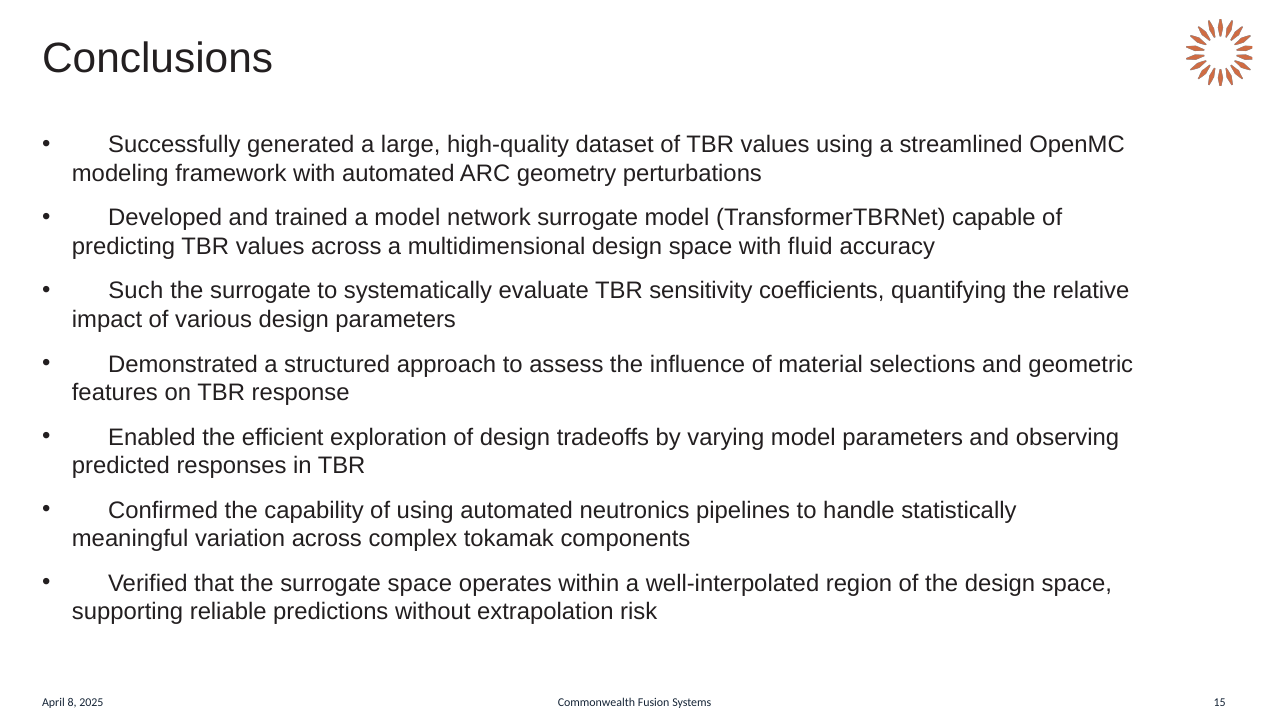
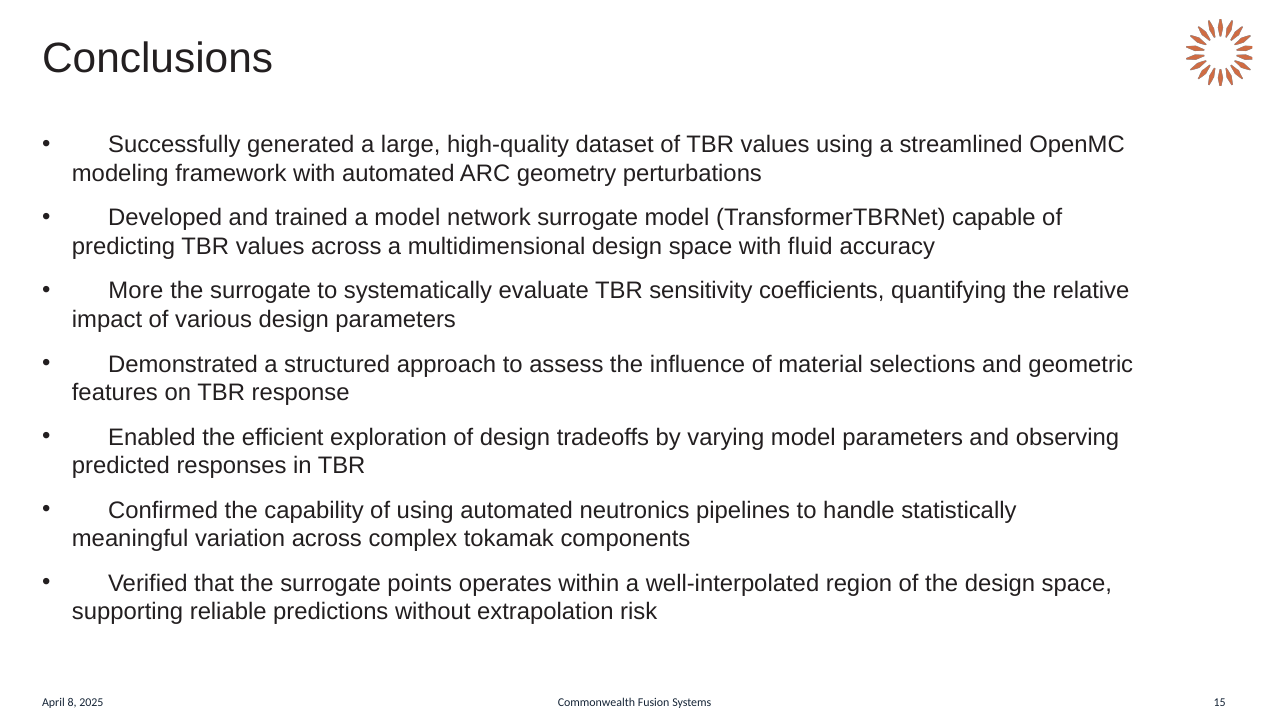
Such: Such -> More (136, 291)
surrogate space: space -> points (420, 584)
